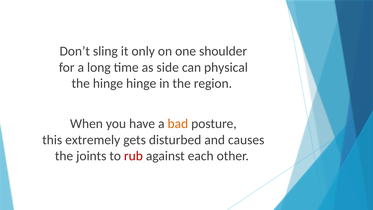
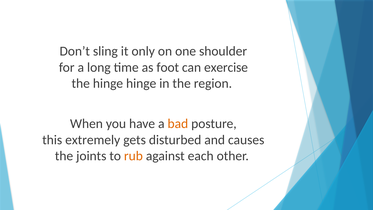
side: side -> foot (168, 67)
physical: physical -> exercise (226, 67)
rub colour: red -> orange (133, 156)
